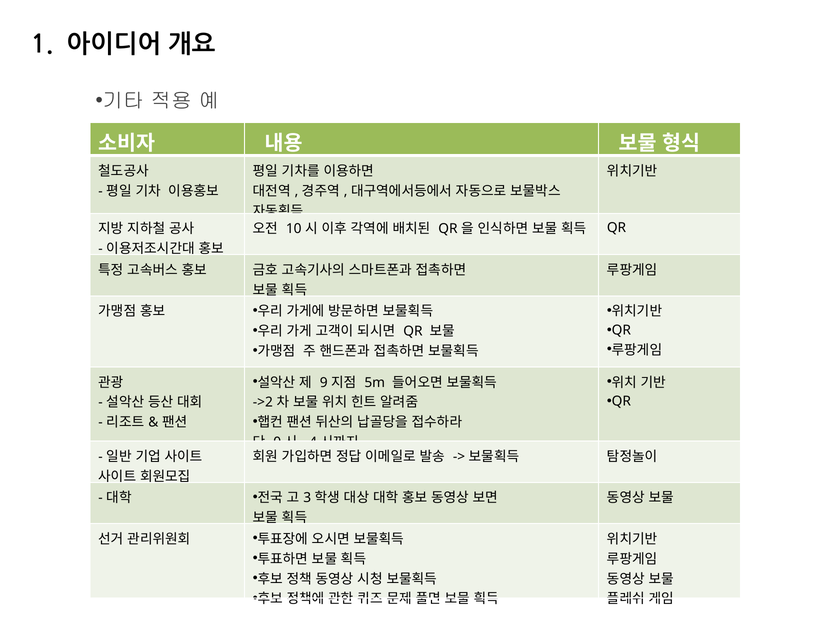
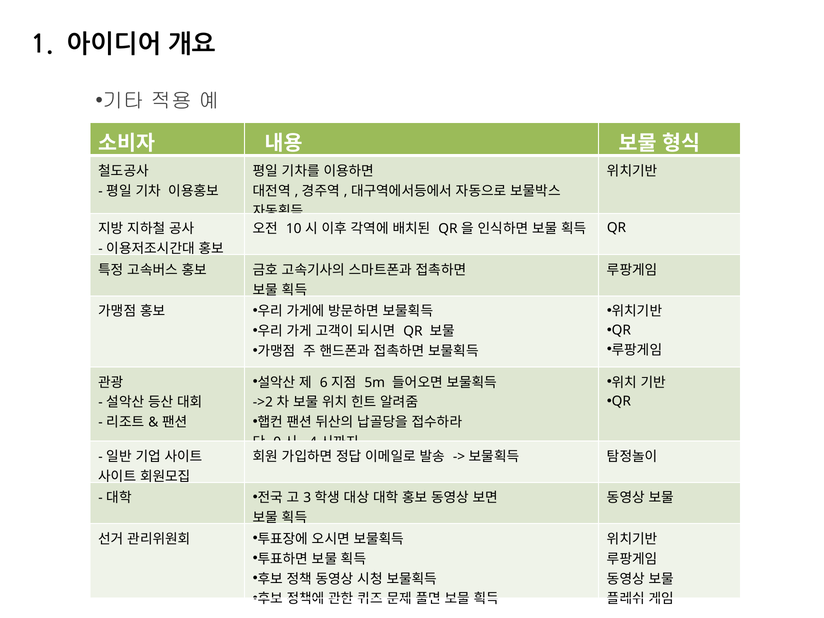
9: 9 -> 6 (324, 383)
